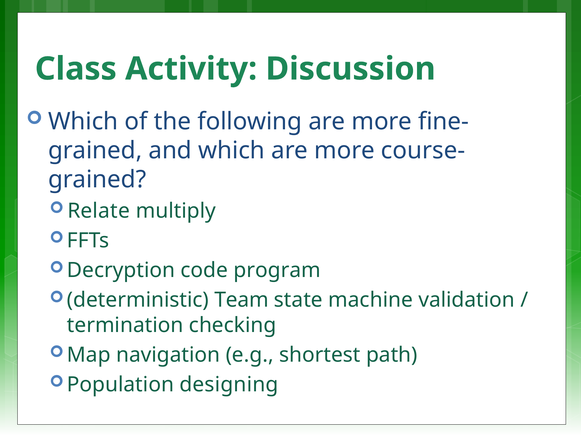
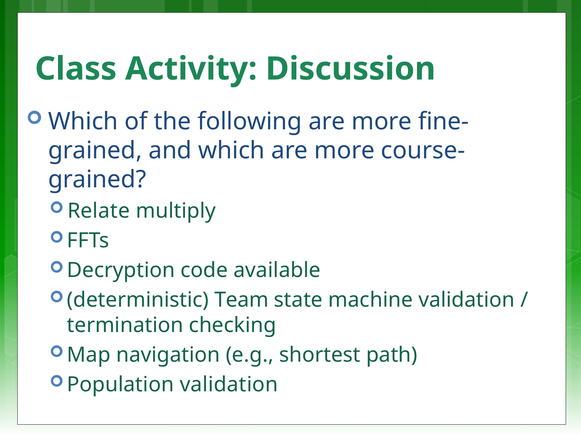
program: program -> available (277, 270)
Population designing: designing -> validation (229, 384)
